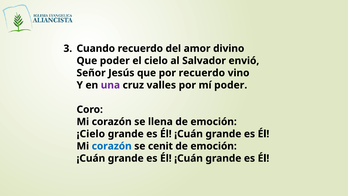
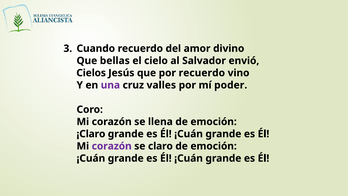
Que poder: poder -> bellas (115, 61)
Señor: Señor -> Cielos (91, 73)
¡Cielo: ¡Cielo -> ¡Claro (91, 134)
corazón colour: blue -> purple (112, 146)
cenit: cenit -> claro (160, 146)
